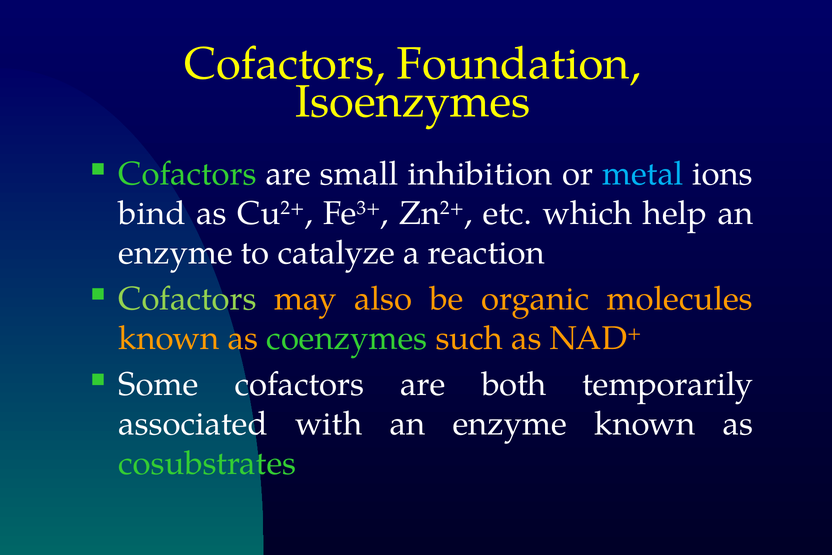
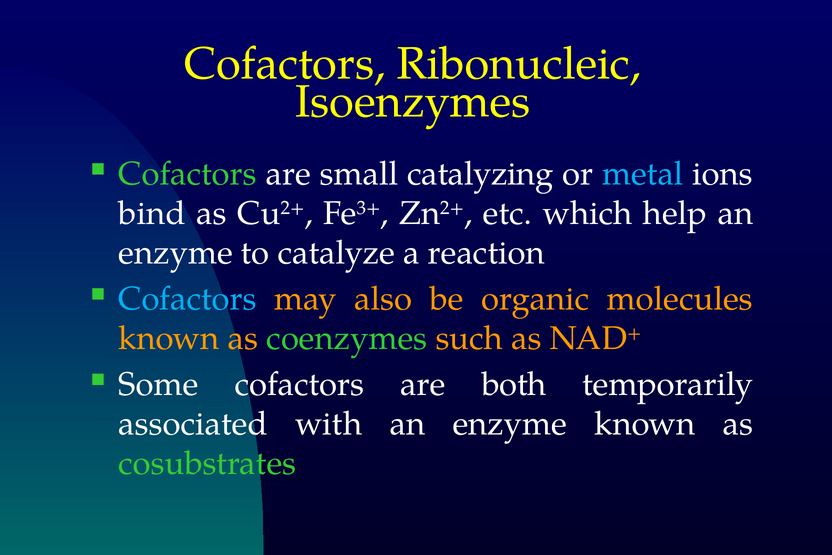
Foundation: Foundation -> Ribonucleic (519, 64)
inhibition: inhibition -> catalyzing (480, 174)
Cofactors colour: light green -> light blue (187, 299)
